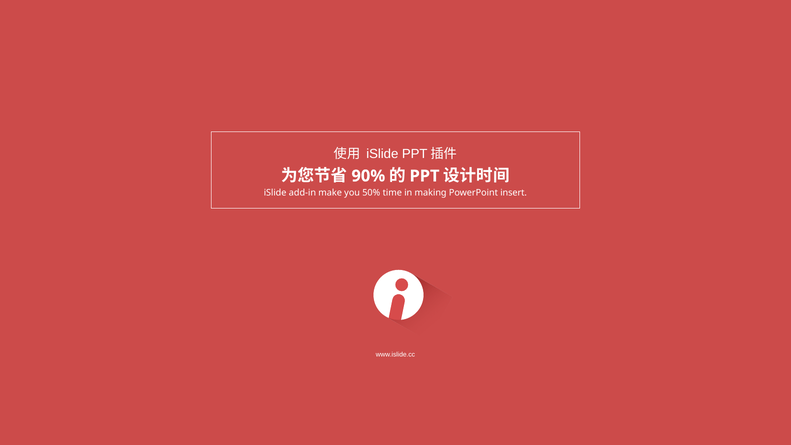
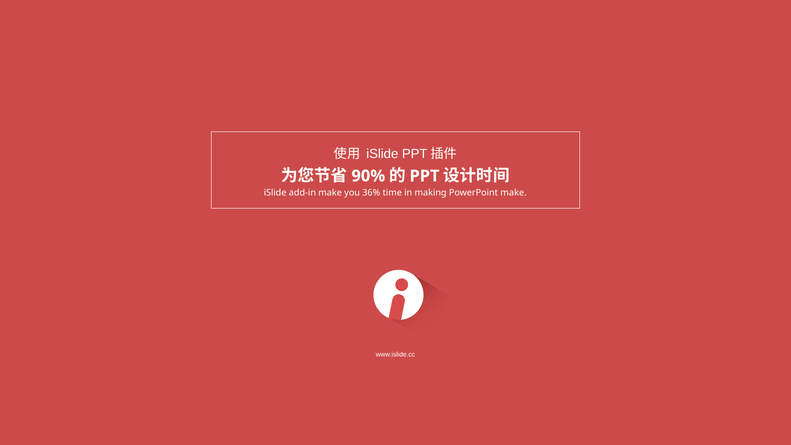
50%: 50% -> 36% (371, 193)
PowerPoint insert: insert -> make (514, 193)
